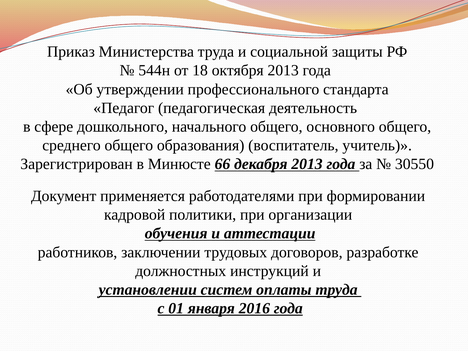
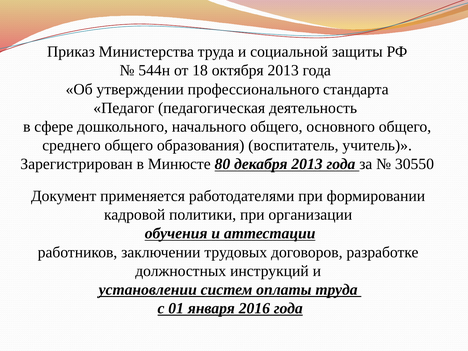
66: 66 -> 80 (222, 164)
